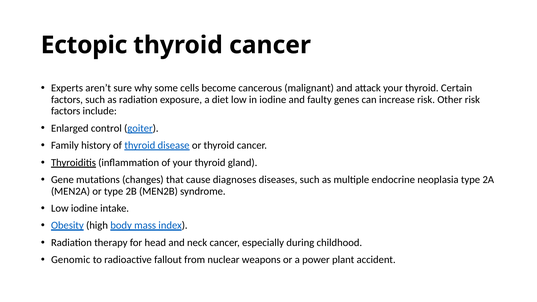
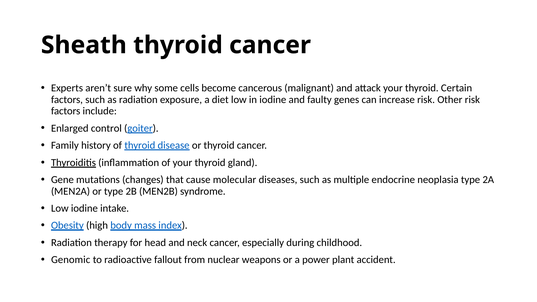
Ectopic: Ectopic -> Sheath (84, 45)
diagnoses: diagnoses -> molecular (235, 180)
